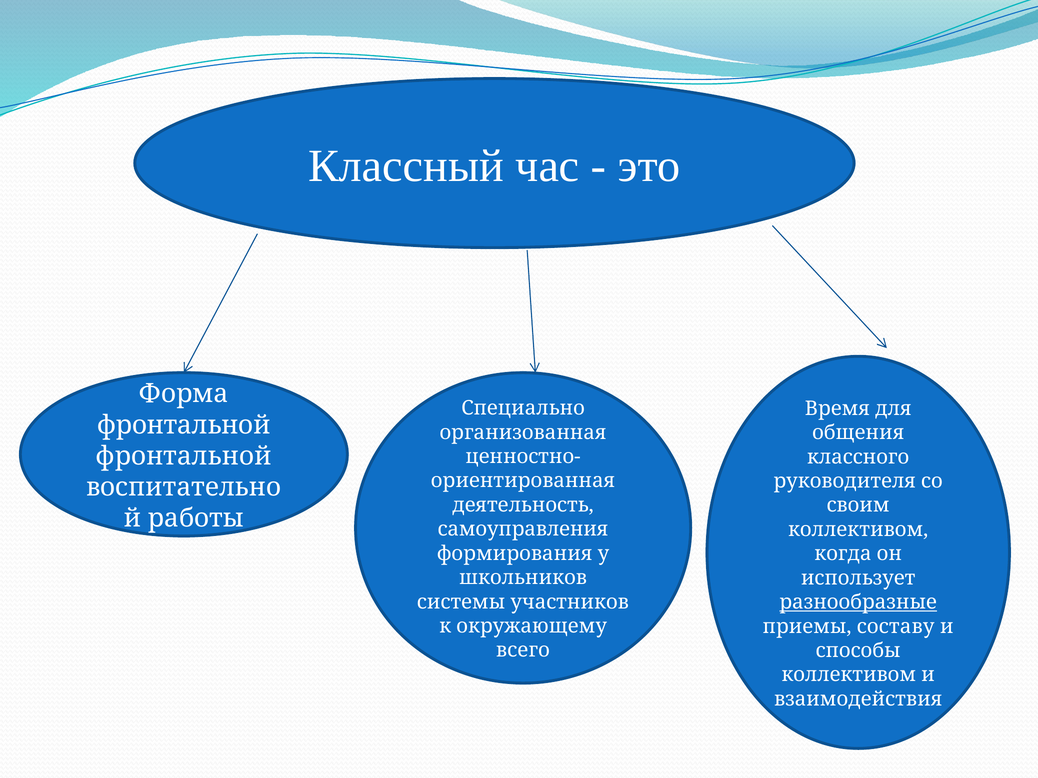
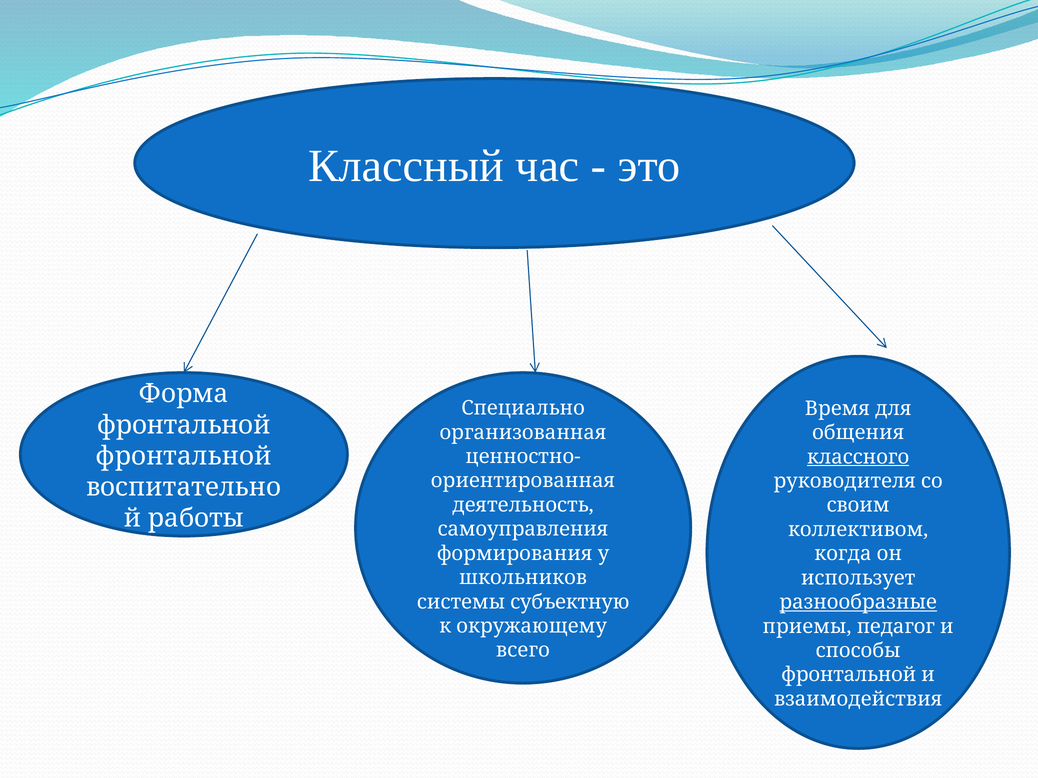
классного underline: none -> present (858, 457)
участников: участников -> субъектную (570, 602)
составу: составу -> педагог (896, 627)
коллективом: коллективом -> фронтальной (849, 675)
